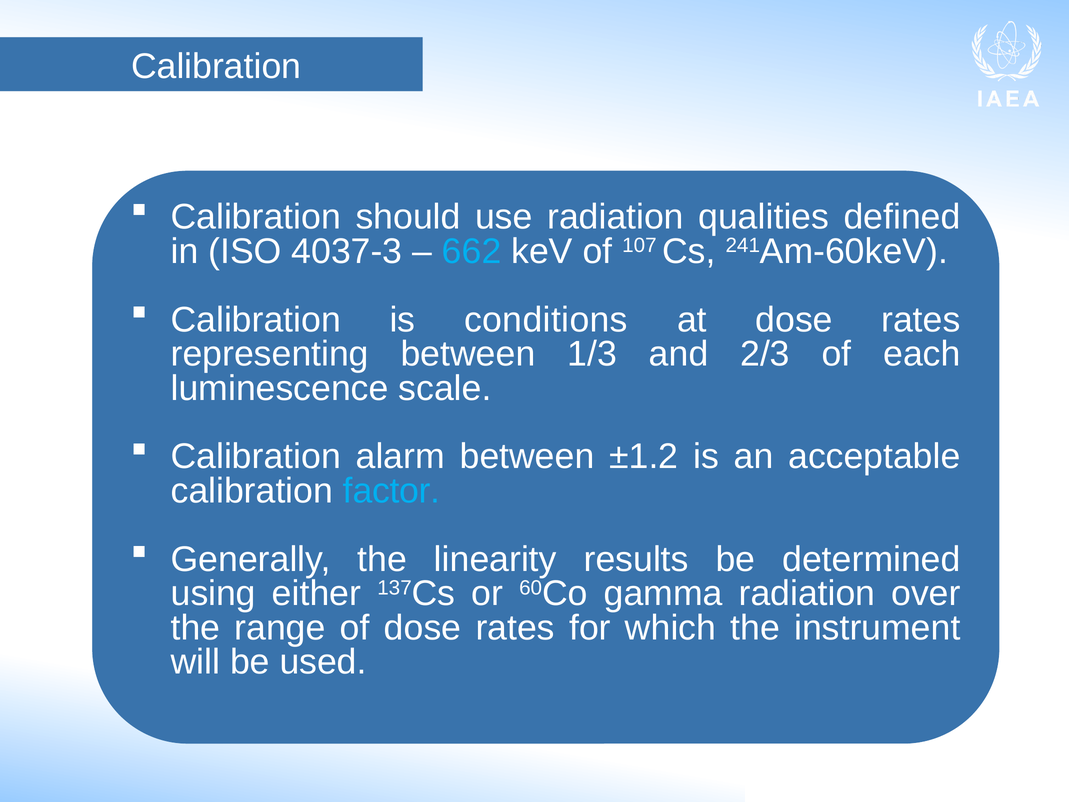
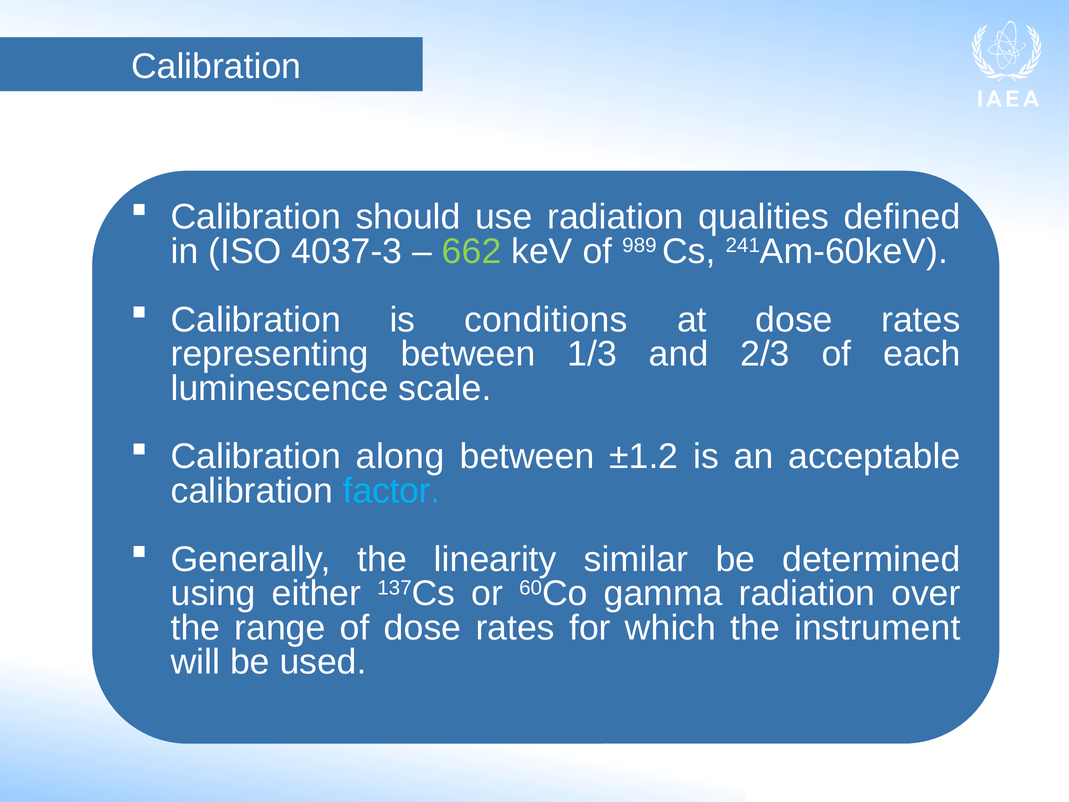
662 colour: light blue -> light green (472, 251)
107: 107 -> 989 (639, 246)
alarm: alarm -> along (400, 457)
results: results -> similar (636, 559)
